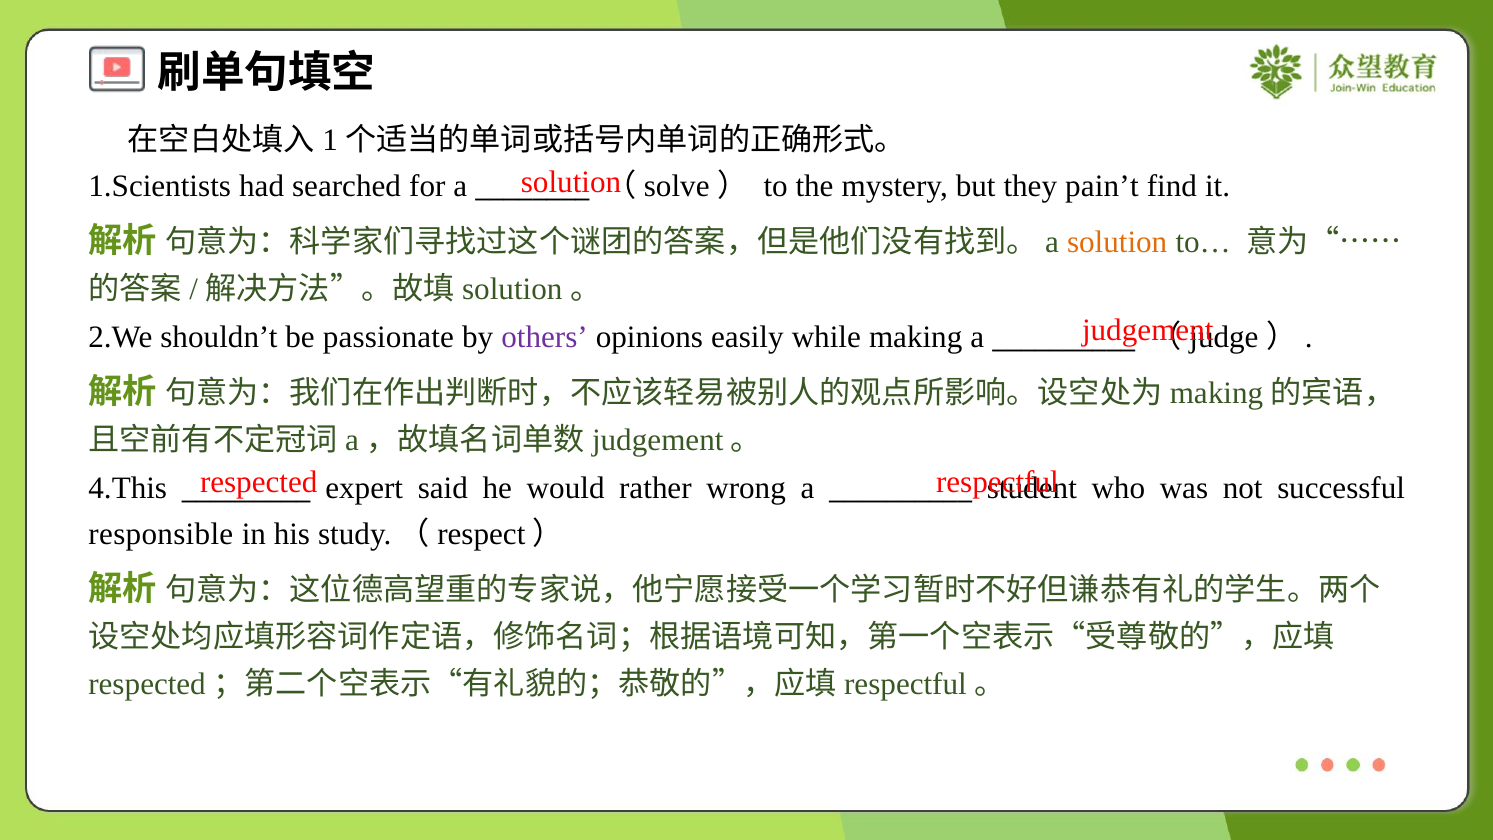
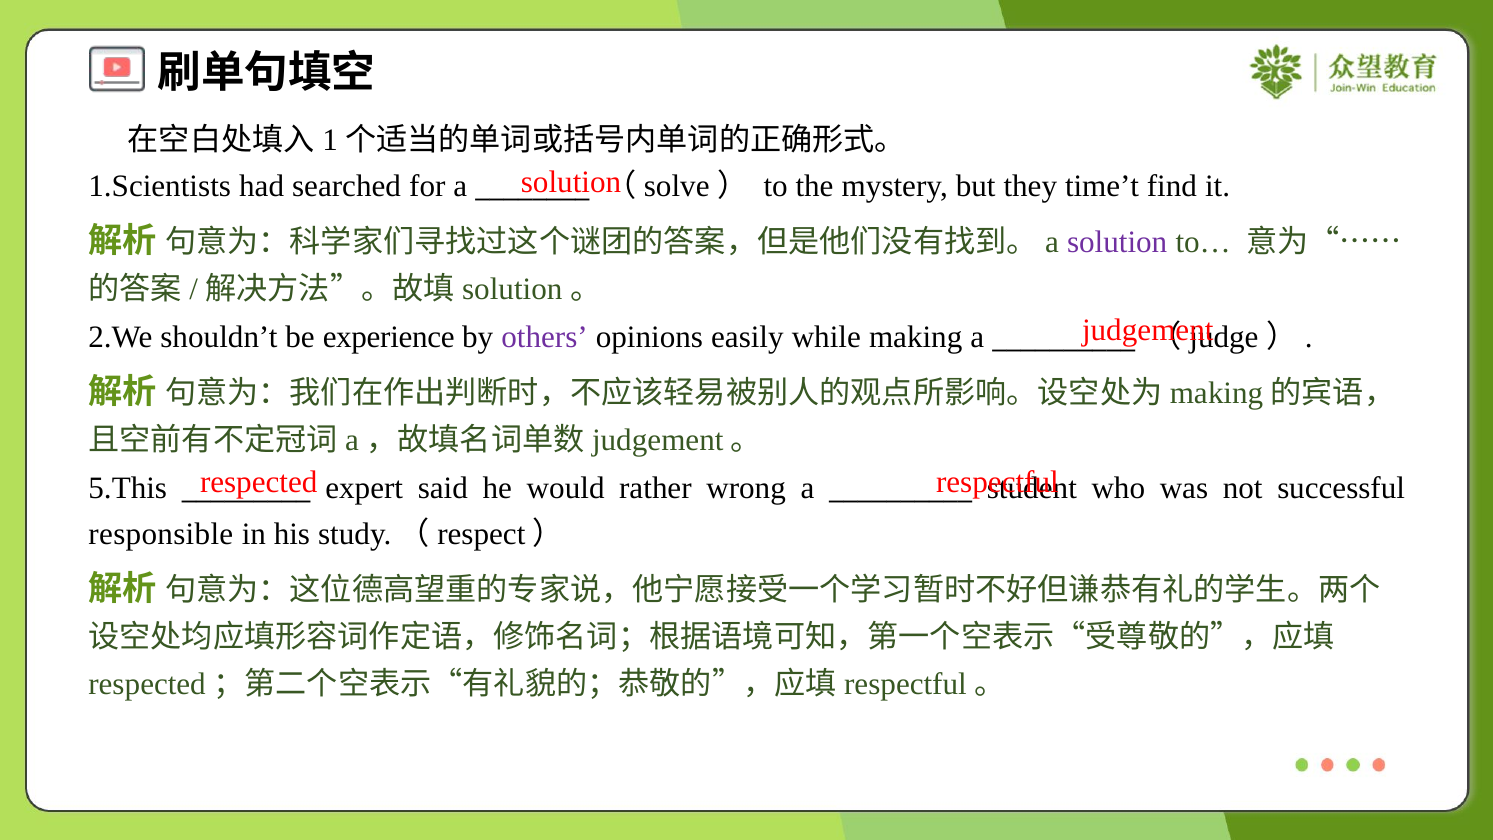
pain’t: pain’t -> time’t (1102, 187)
solution colour: orange -> purple (1117, 242)
passionate: passionate -> experience (389, 337)
4.This: 4.This -> 5.This (128, 488)
